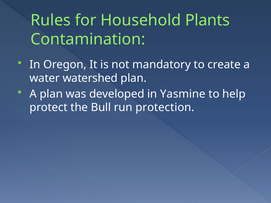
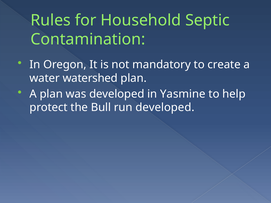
Plants: Plants -> Septic (207, 20)
run protection: protection -> developed (165, 108)
